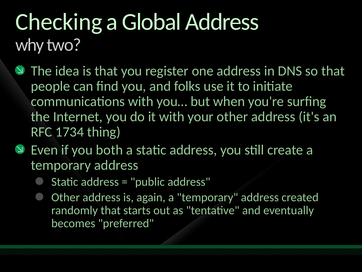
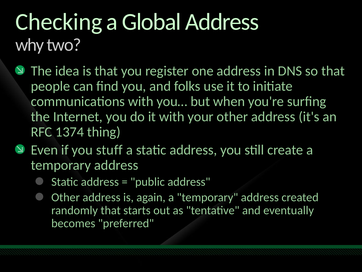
1734: 1734 -> 1374 (70, 132)
both: both -> stuff (109, 150)
